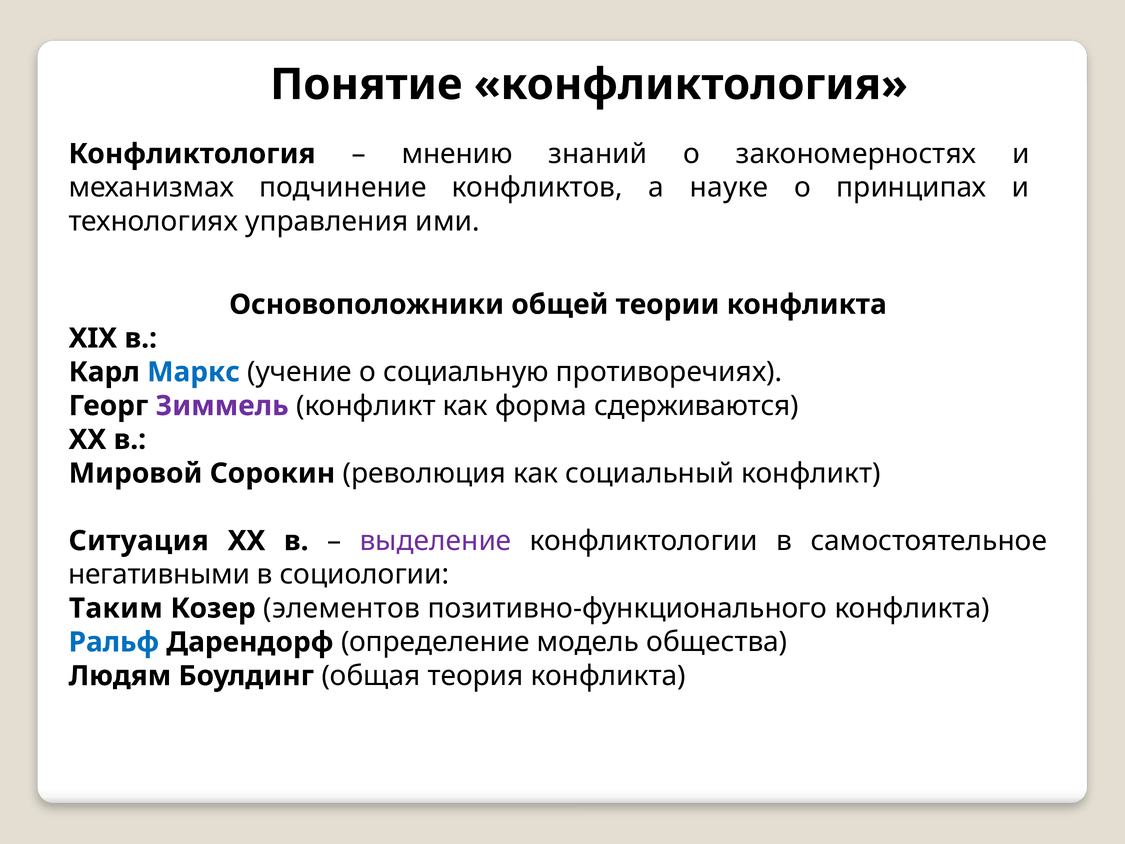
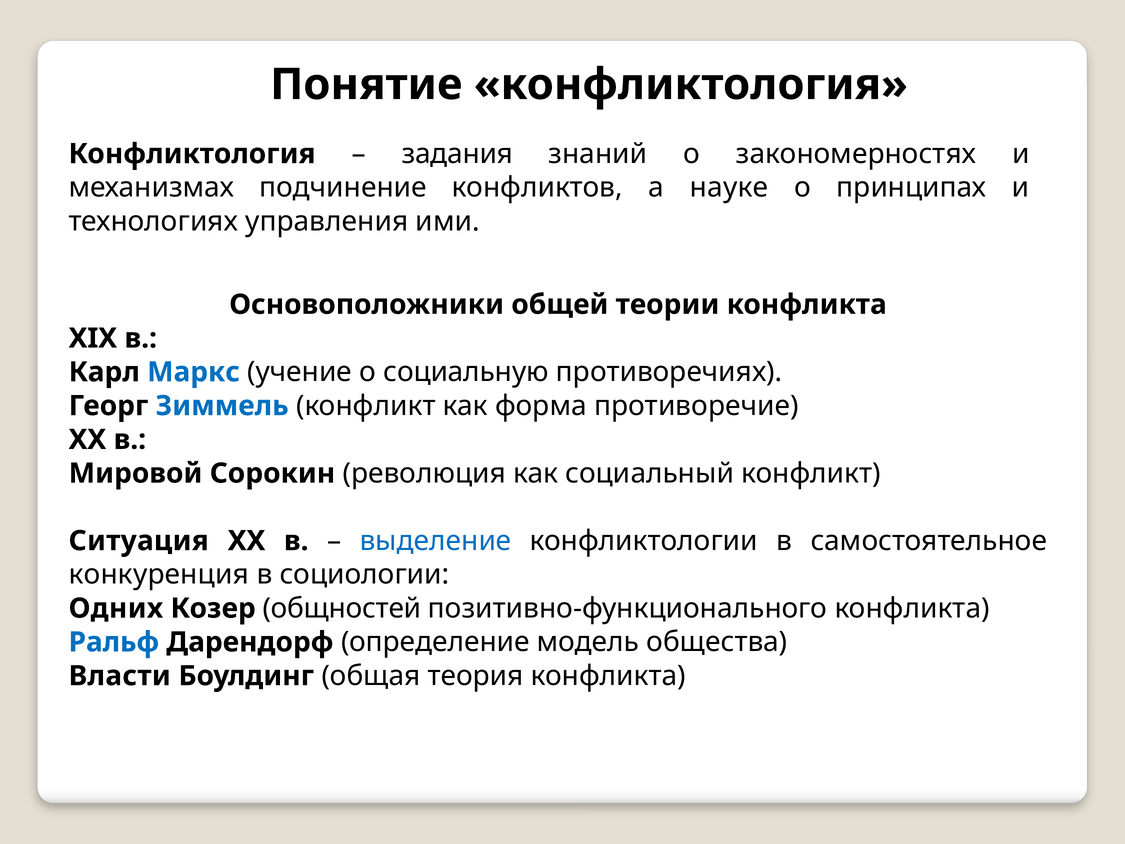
мнению: мнению -> задания (457, 154)
Зиммель colour: purple -> blue (222, 406)
сдерживаются: сдерживаются -> противоречие (696, 406)
выделение colour: purple -> blue (436, 541)
негативными: негативными -> конкуренция (159, 574)
Таким: Таким -> Одних (116, 608)
элементов: элементов -> общностей (342, 608)
Людям: Людям -> Власти (120, 676)
